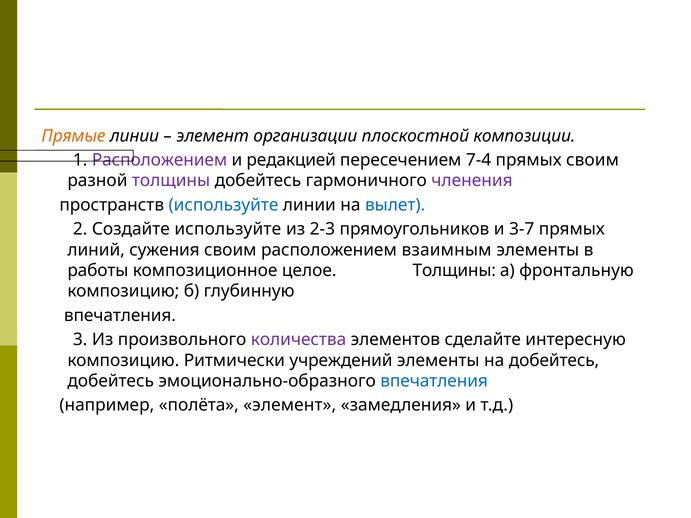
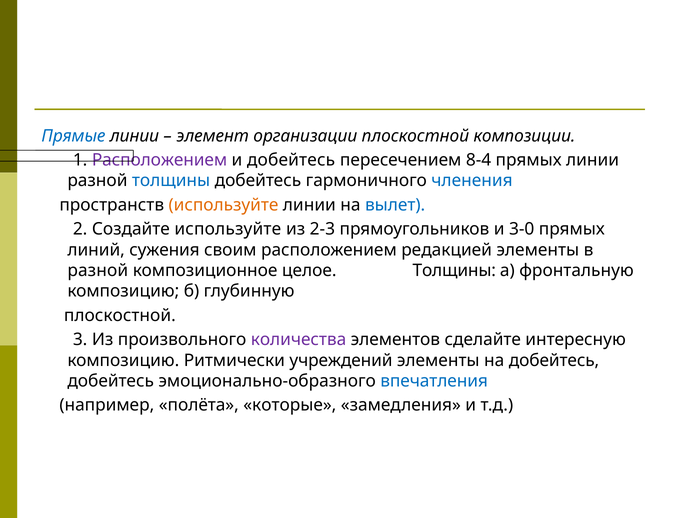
Прямые colour: orange -> blue (73, 136)
и редакцией: редакцией -> добейтесь (291, 160)
7-4: 7-4 -> 8-4 (479, 160)
прямых своим: своим -> линии (593, 160)
толщины colour: purple -> blue (171, 181)
членения colour: purple -> blue (472, 181)
используйте colour: blue -> orange (224, 205)
3-7: 3-7 -> 3-0 (522, 229)
взаимным: взаимным -> редакцией (447, 250)
работы: работы -> разной (98, 271)
впечатления: впечатления -> плоскостной (120, 316)
полёта элемент: элемент -> которые (290, 405)
